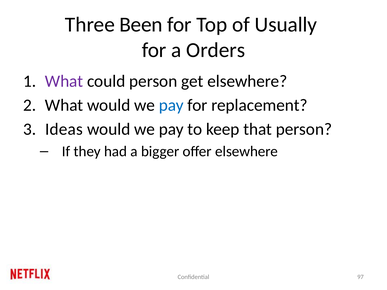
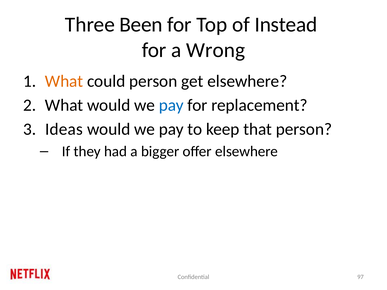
Usually: Usually -> Instead (286, 25)
Orders: Orders -> Wrong (216, 50)
What colour: purple -> orange (64, 81)
